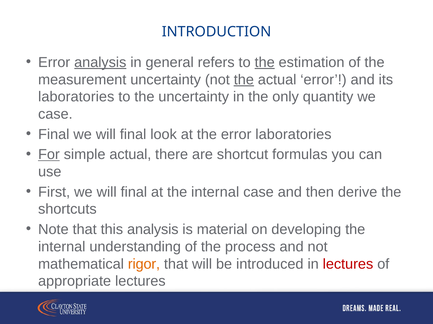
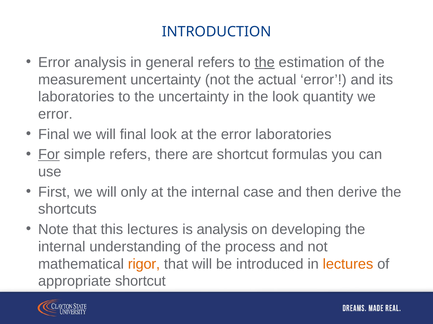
analysis underline: present -> none (100, 62)
the underline: present -> none (244, 80)
the only: only -> look (286, 97)
case: case -> error (55, 114)
simple actual: actual -> refers (130, 155)
First we will final: final -> only (134, 192)
this analysis: analysis -> lectures (153, 230)
is material: material -> analysis (222, 230)
lectures colour: red -> orange (348, 265)
appropriate lectures: lectures -> shortcut (140, 282)
